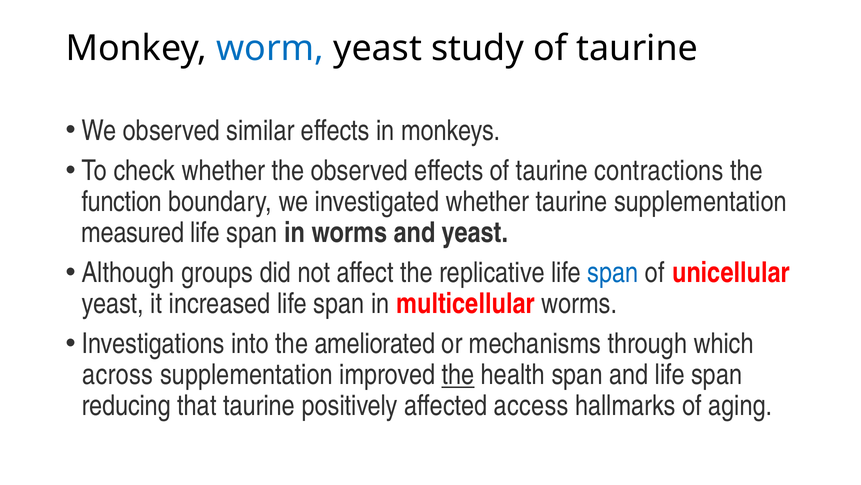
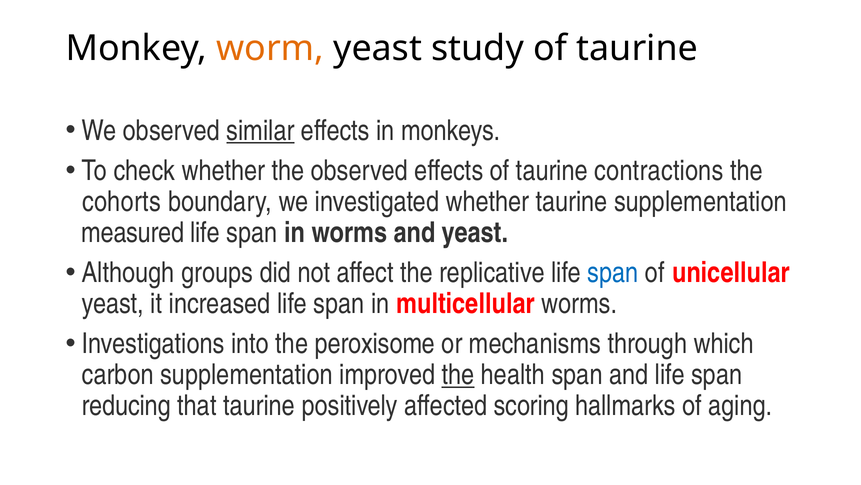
worm colour: blue -> orange (270, 48)
similar underline: none -> present (260, 130)
function: function -> cohorts (121, 201)
ameliorated: ameliorated -> peroxisome (375, 343)
across: across -> carbon (118, 374)
access: access -> scoring (531, 405)
